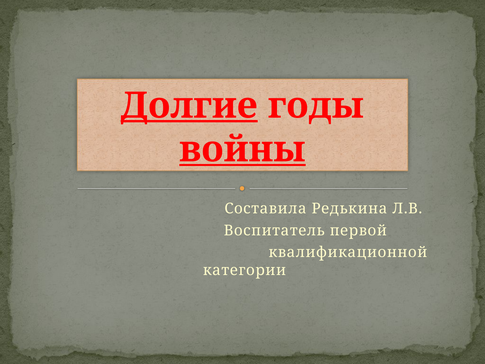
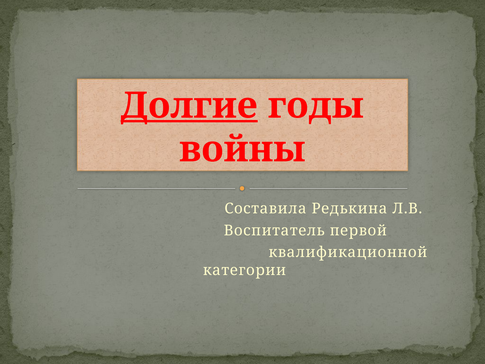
войны underline: present -> none (242, 149)
